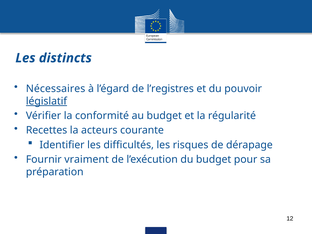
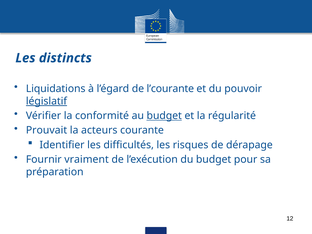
Nécessaires: Nécessaires -> Liquidations (56, 89)
l’registres: l’registres -> l’courante (170, 89)
budget underline: none -> present (164, 116)
Recettes: Recettes -> Prouvait (47, 130)
